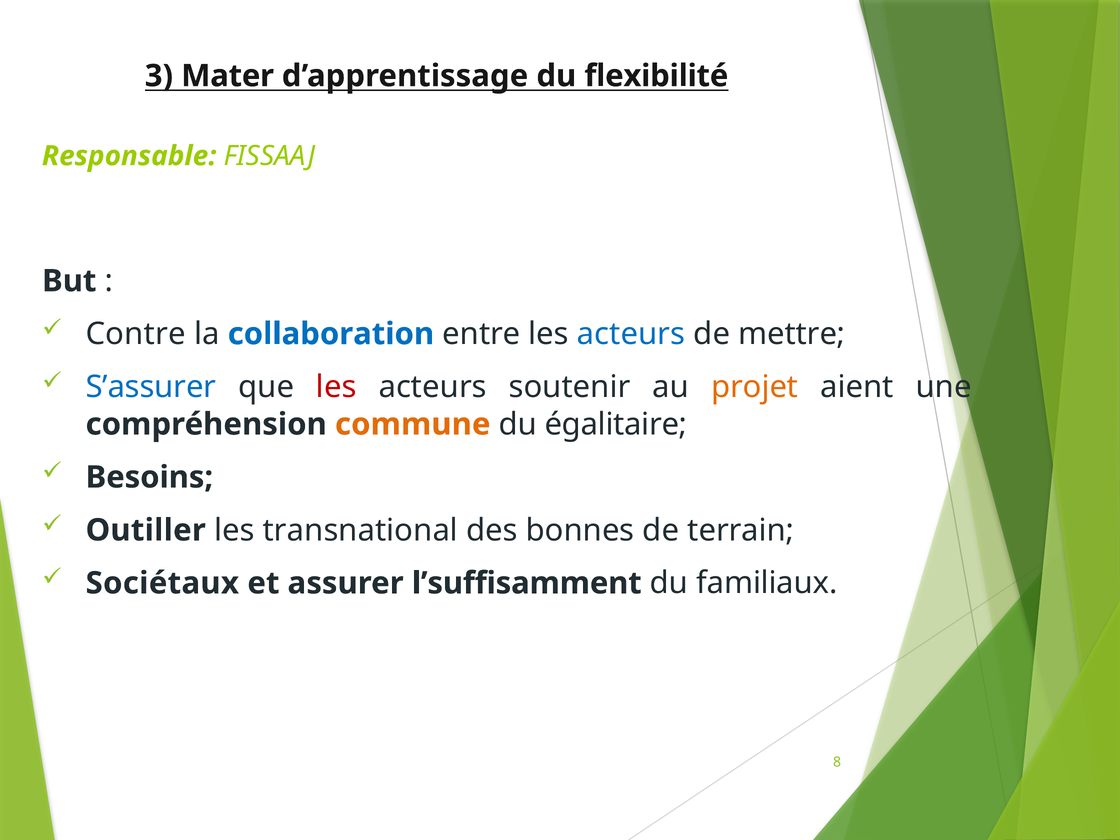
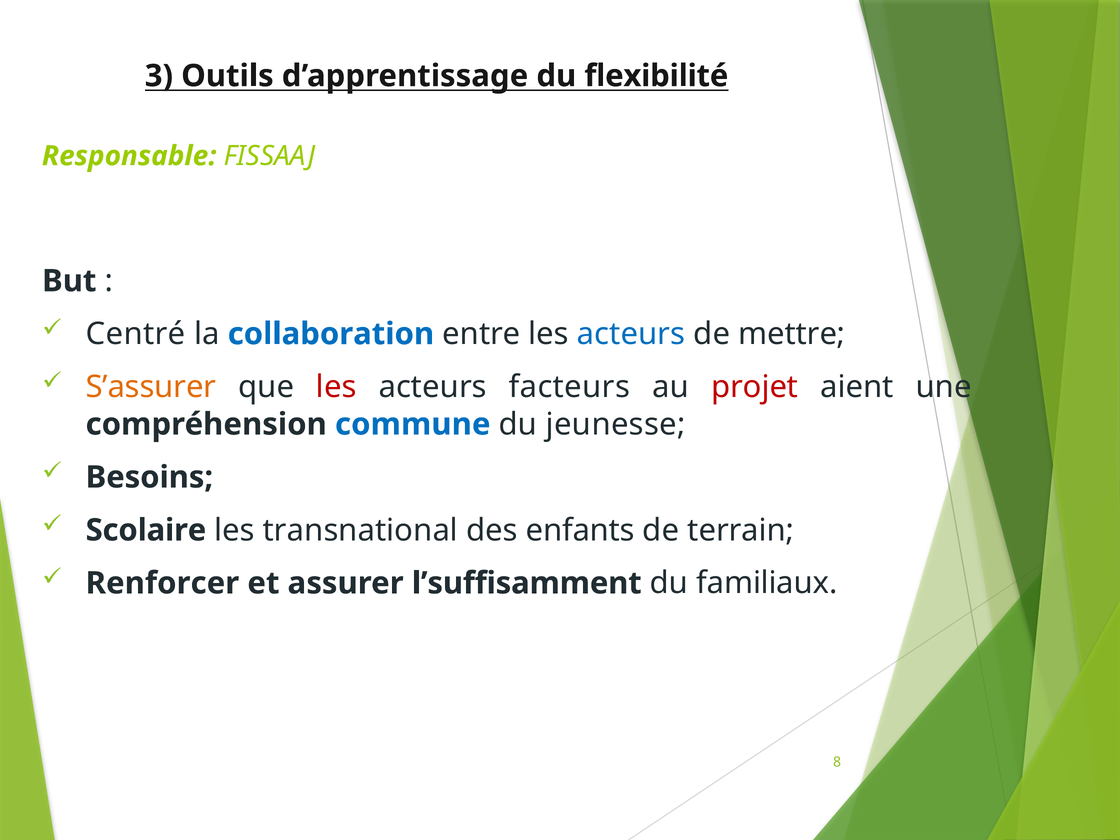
Mater: Mater -> Outils (227, 76)
Contre: Contre -> Centré (136, 334)
S’assurer colour: blue -> orange (151, 387)
soutenir: soutenir -> facteurs (569, 387)
projet colour: orange -> red (755, 387)
commune colour: orange -> blue (413, 424)
égalitaire: égalitaire -> jeunesse (616, 424)
Outiller: Outiller -> Scolaire (146, 530)
bonnes: bonnes -> enfants (580, 530)
Sociétaux: Sociétaux -> Renforcer (162, 583)
